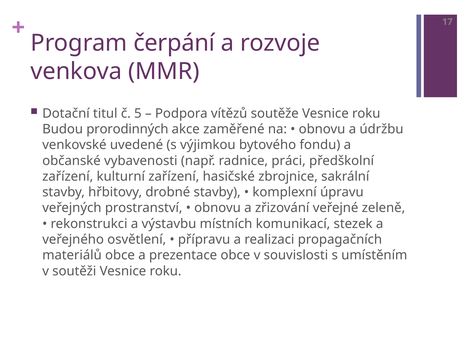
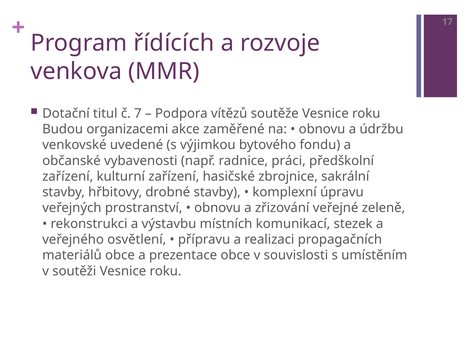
čerpání: čerpání -> řídících (174, 43)
5: 5 -> 7 (138, 113)
prorodinných: prorodinných -> organizacemi (127, 129)
